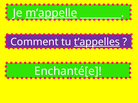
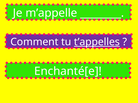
m’appelle underline: present -> none (51, 13)
